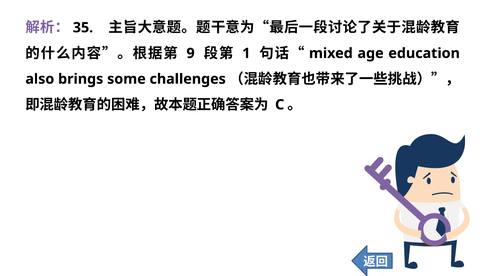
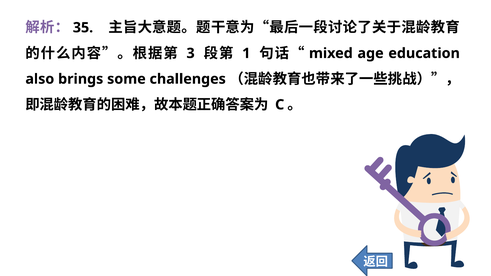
9: 9 -> 3 (191, 53)
